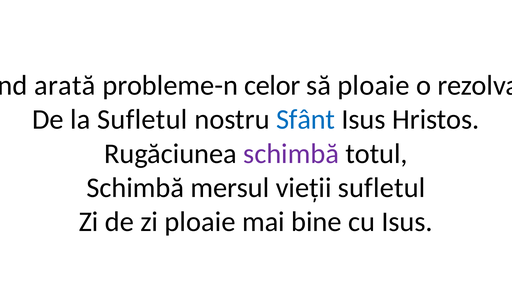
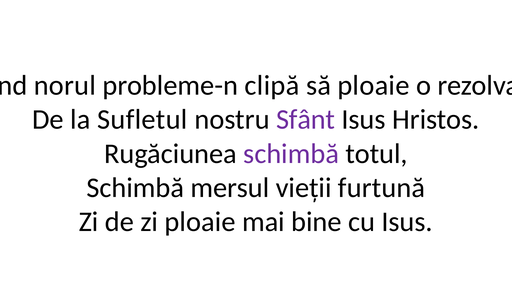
arată: arată -> norul (65, 85)
celor: celor -> clipă (272, 85)
Sfânt colour: blue -> purple (306, 120)
vieții sufletul: sufletul -> furtună (382, 188)
